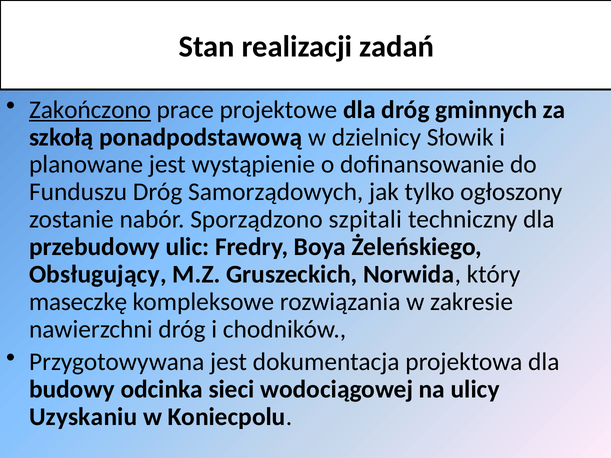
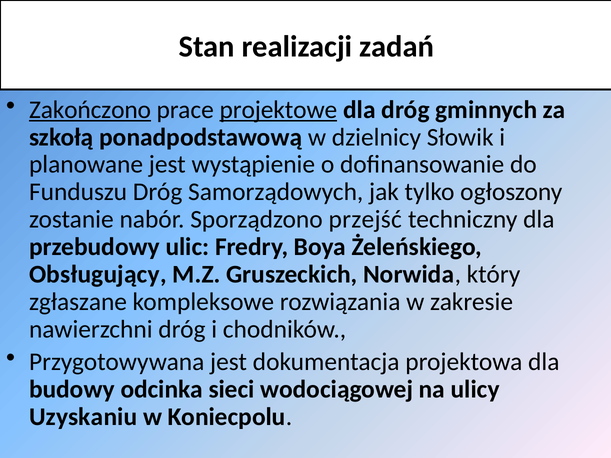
projektowe underline: none -> present (278, 110)
szpitali: szpitali -> przejść (365, 220)
maseczkę: maseczkę -> zgłaszane (78, 302)
